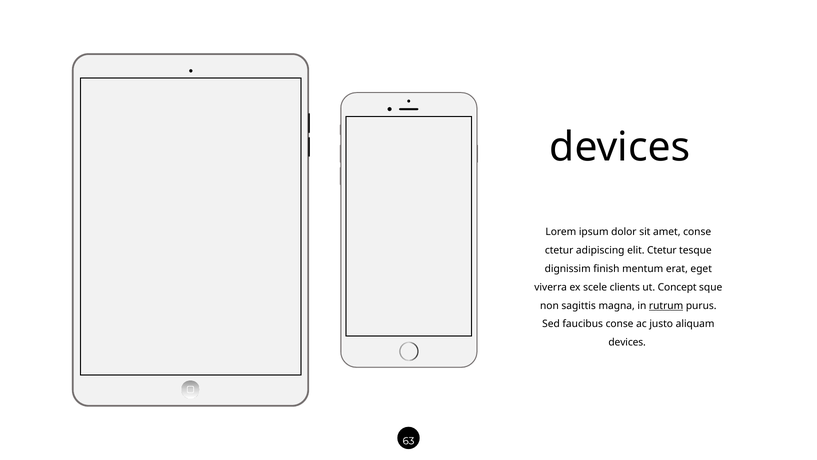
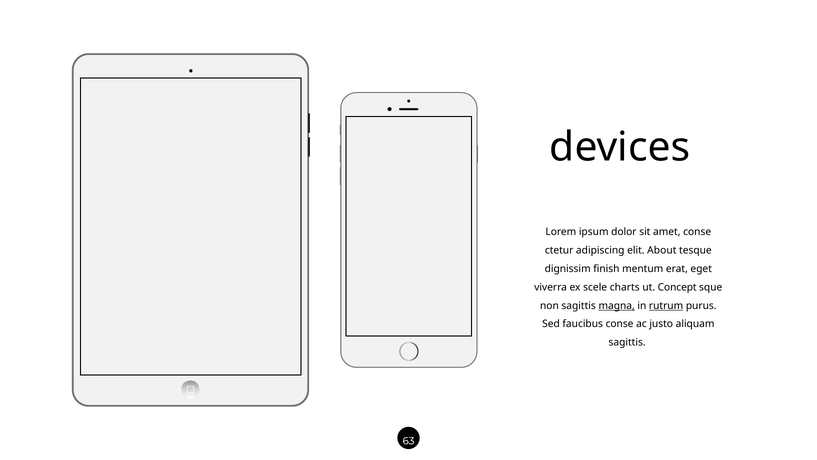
elit Ctetur: Ctetur -> About (662, 250)
clients: clients -> charts (625, 287)
magna underline: none -> present (617, 305)
devices: devices -> sagittis (627, 342)
